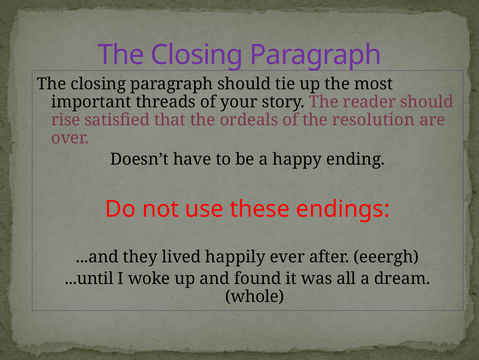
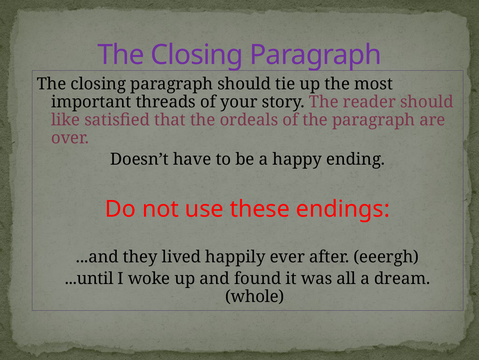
rise: rise -> like (66, 120)
the resolution: resolution -> paragraph (374, 120)
